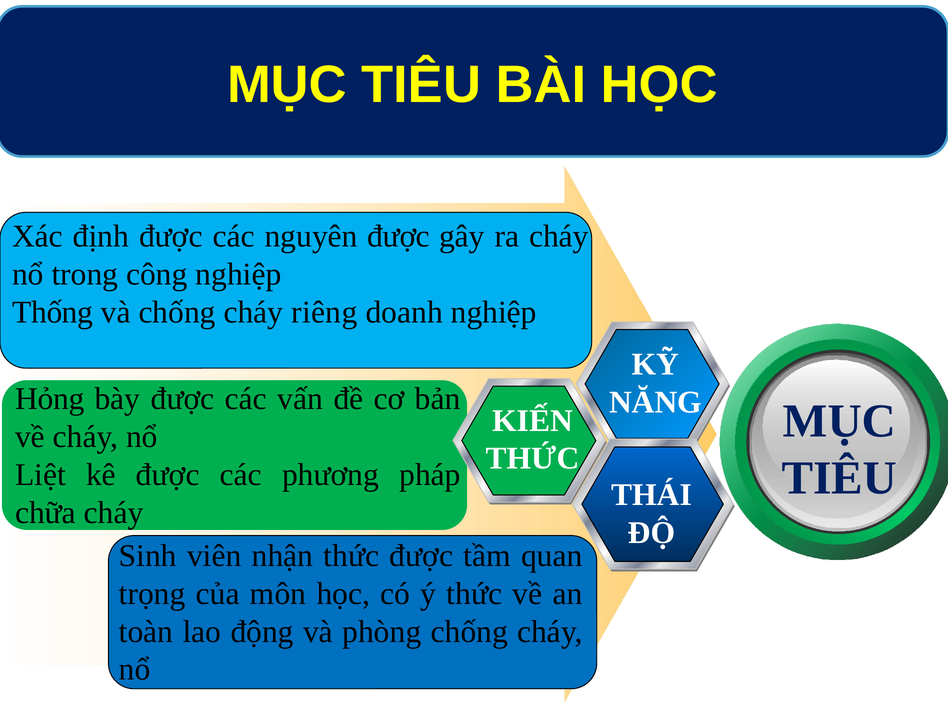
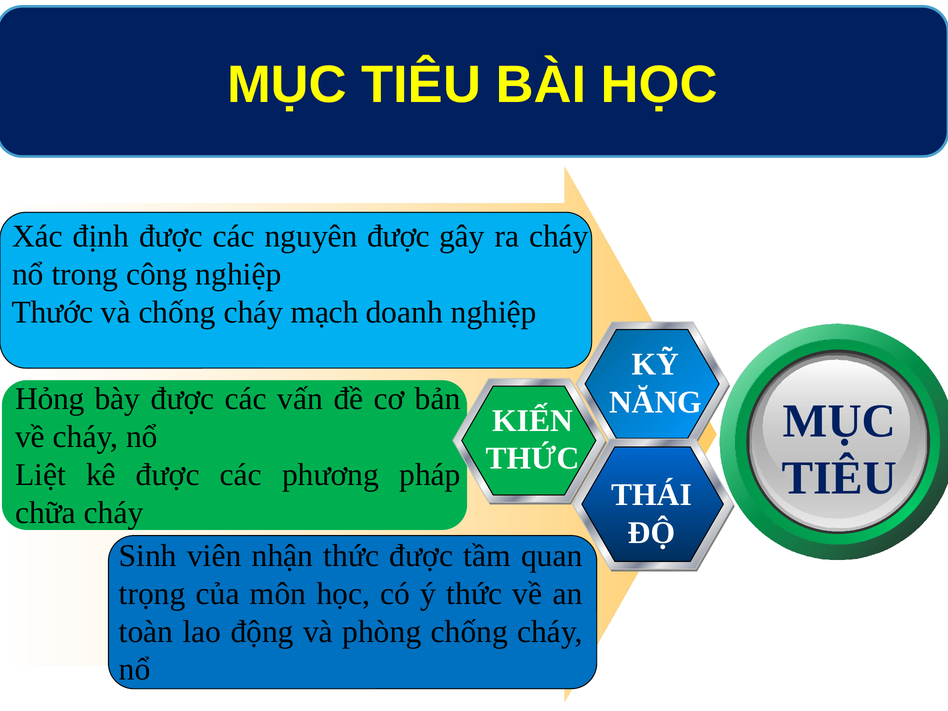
Thống: Thống -> Thước (53, 312)
riêng: riêng -> mạch (325, 312)
